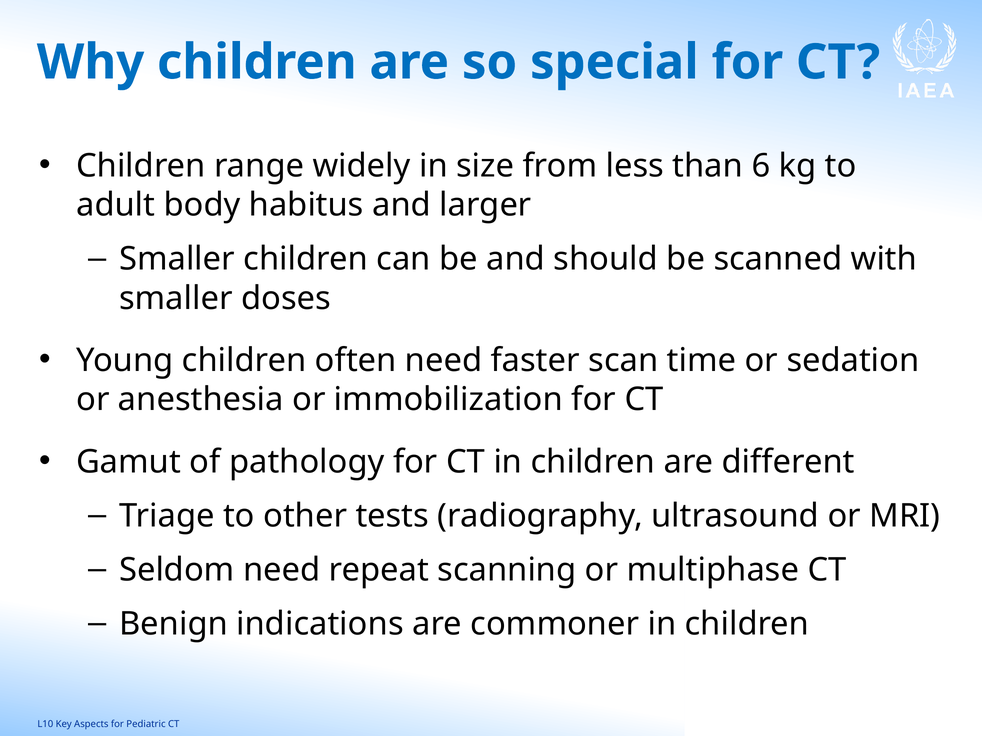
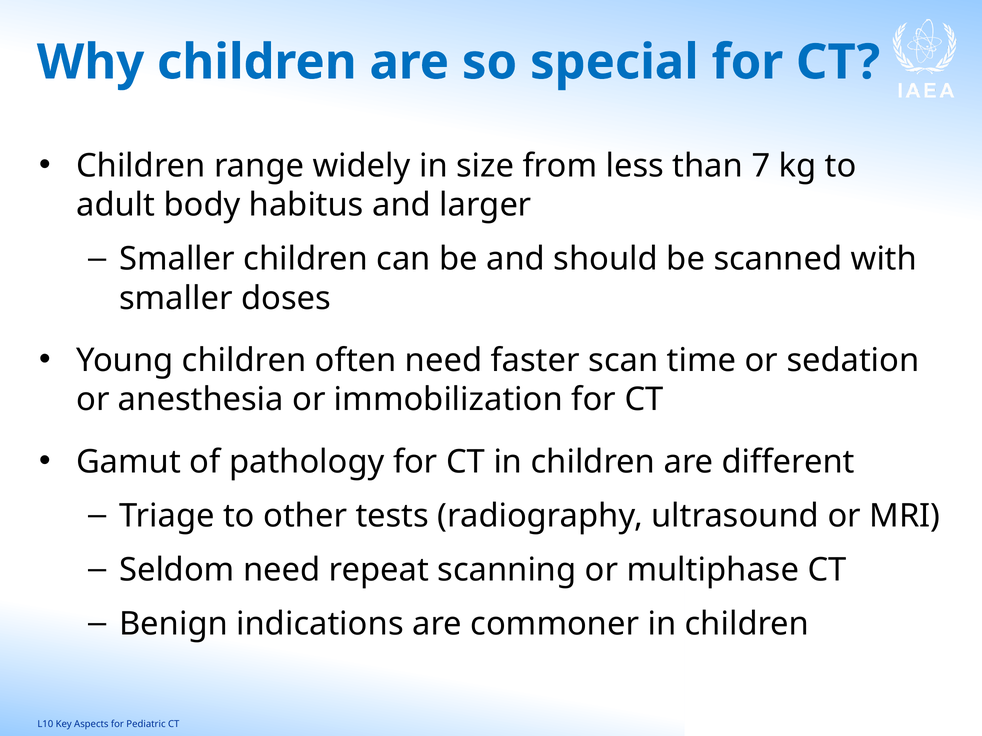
6: 6 -> 7 (761, 166)
